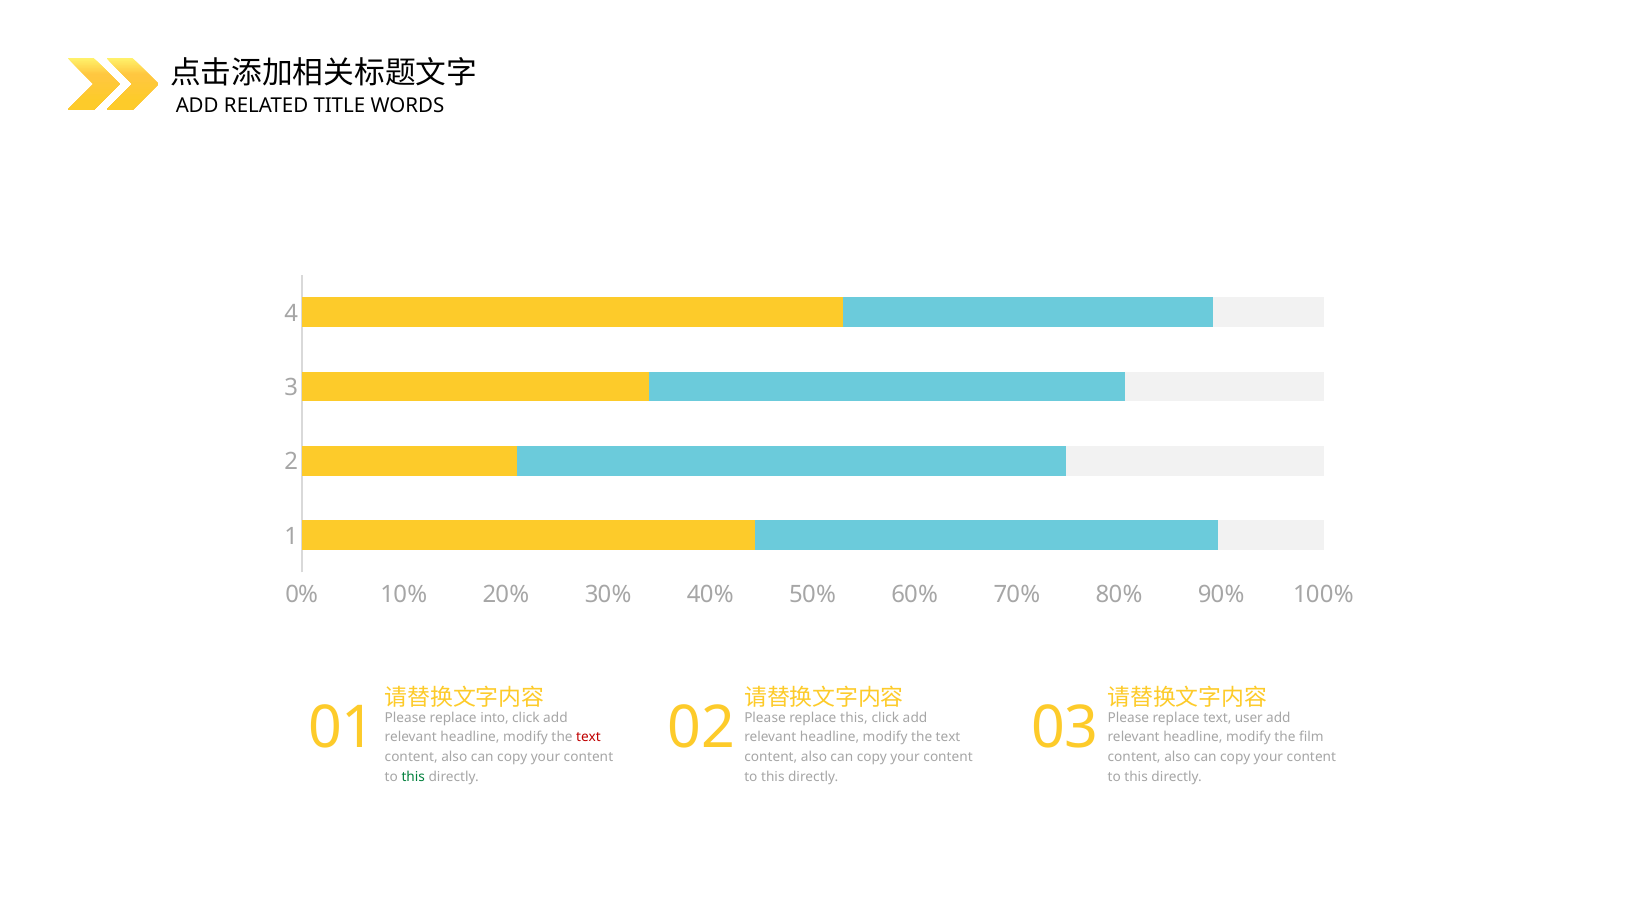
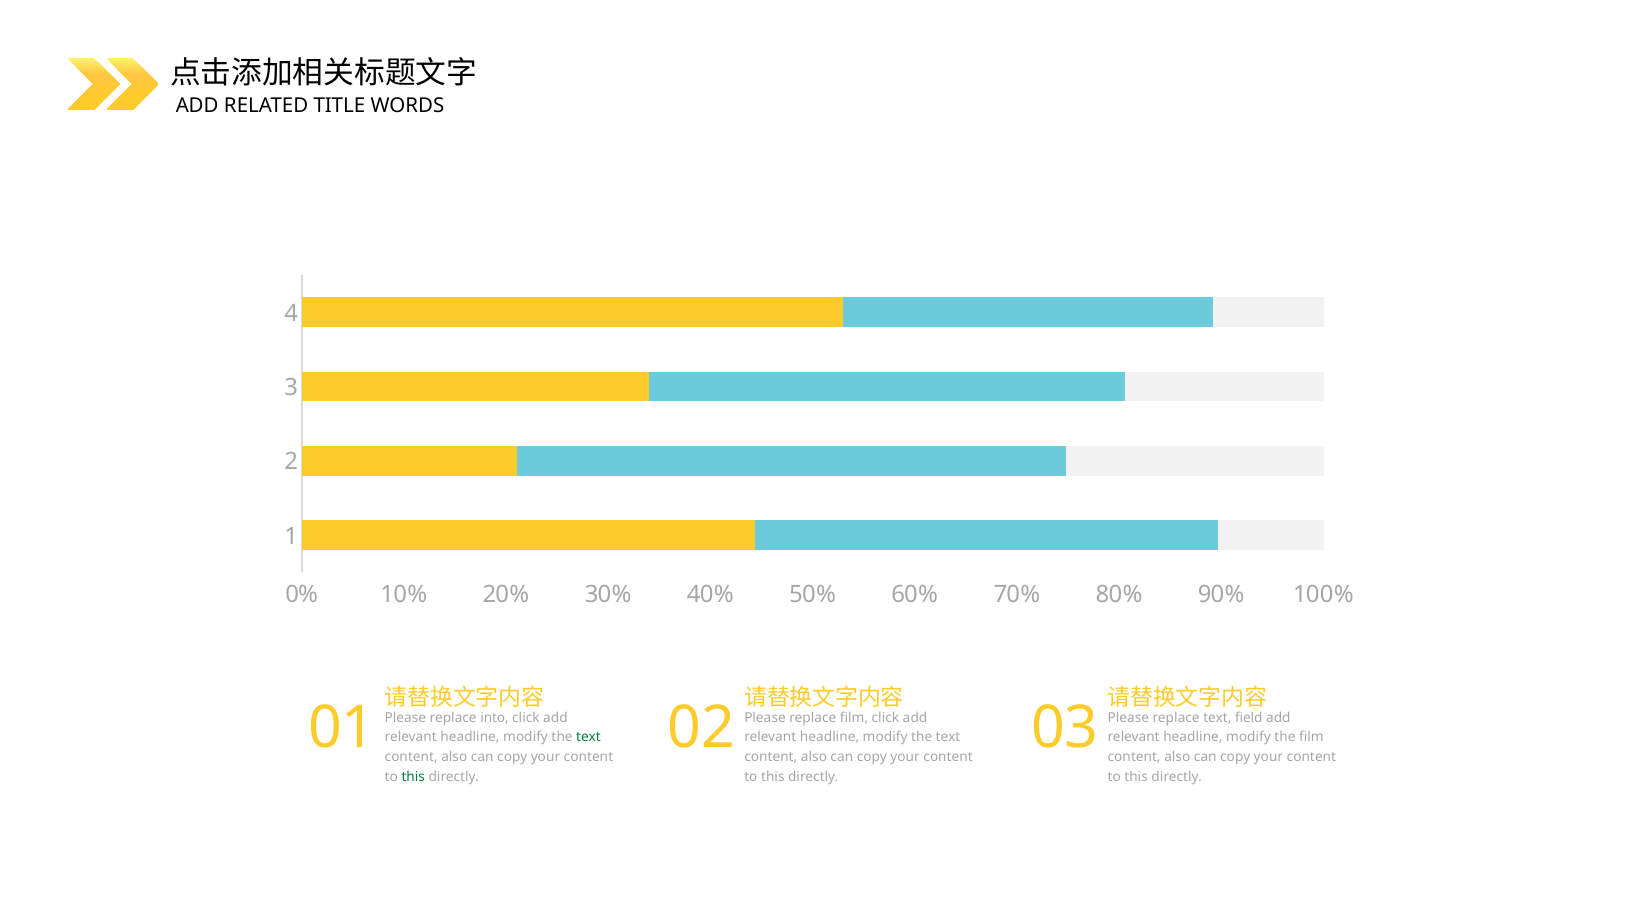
replace this: this -> film (854, 718)
user: user -> field (1249, 718)
text colour: red -> green (588, 737)
